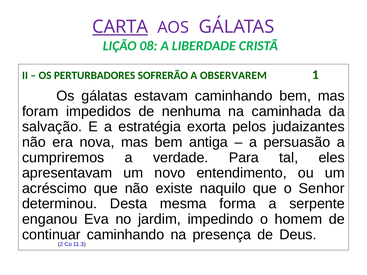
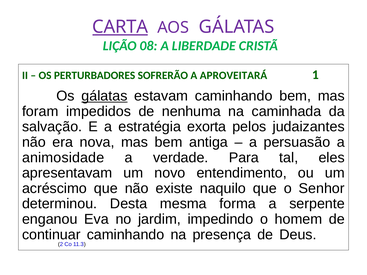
OBSERVAREM: OBSERVAREM -> APROVEITARÁ (233, 76)
gálatas underline: none -> present (104, 96)
cumpriremos: cumpriremos -> animosidade (63, 158)
